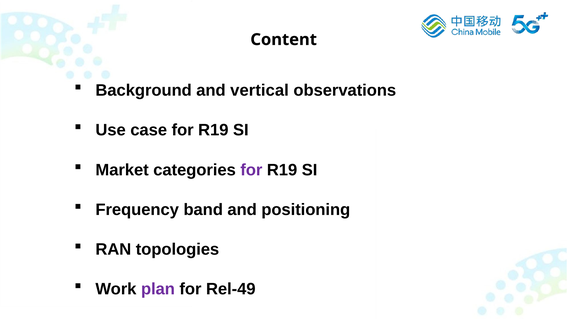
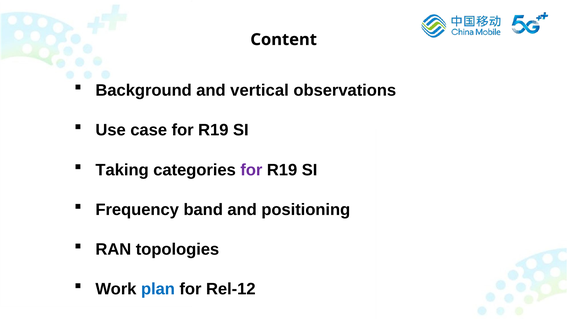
Market: Market -> Taking (122, 170)
plan colour: purple -> blue (158, 289)
Rel-49: Rel-49 -> Rel-12 (231, 289)
